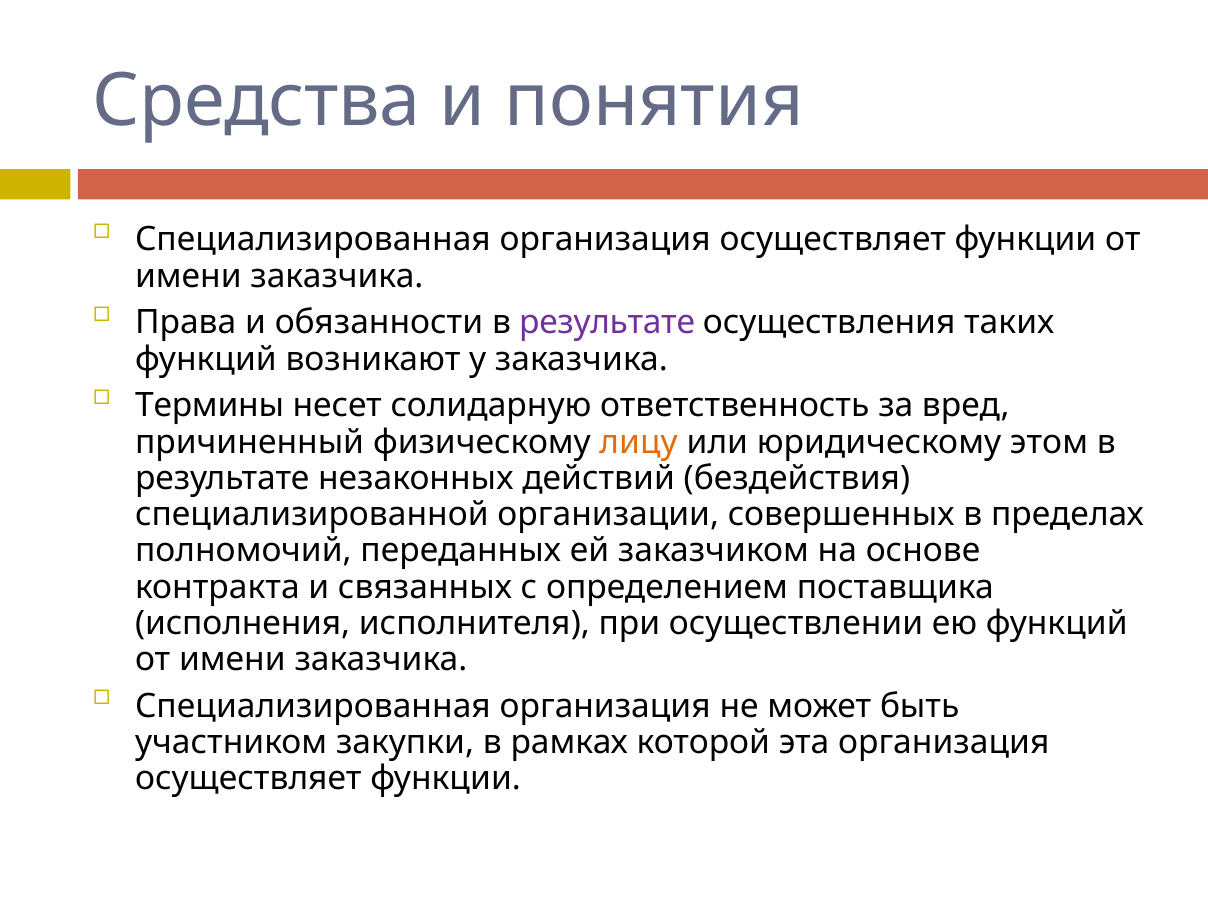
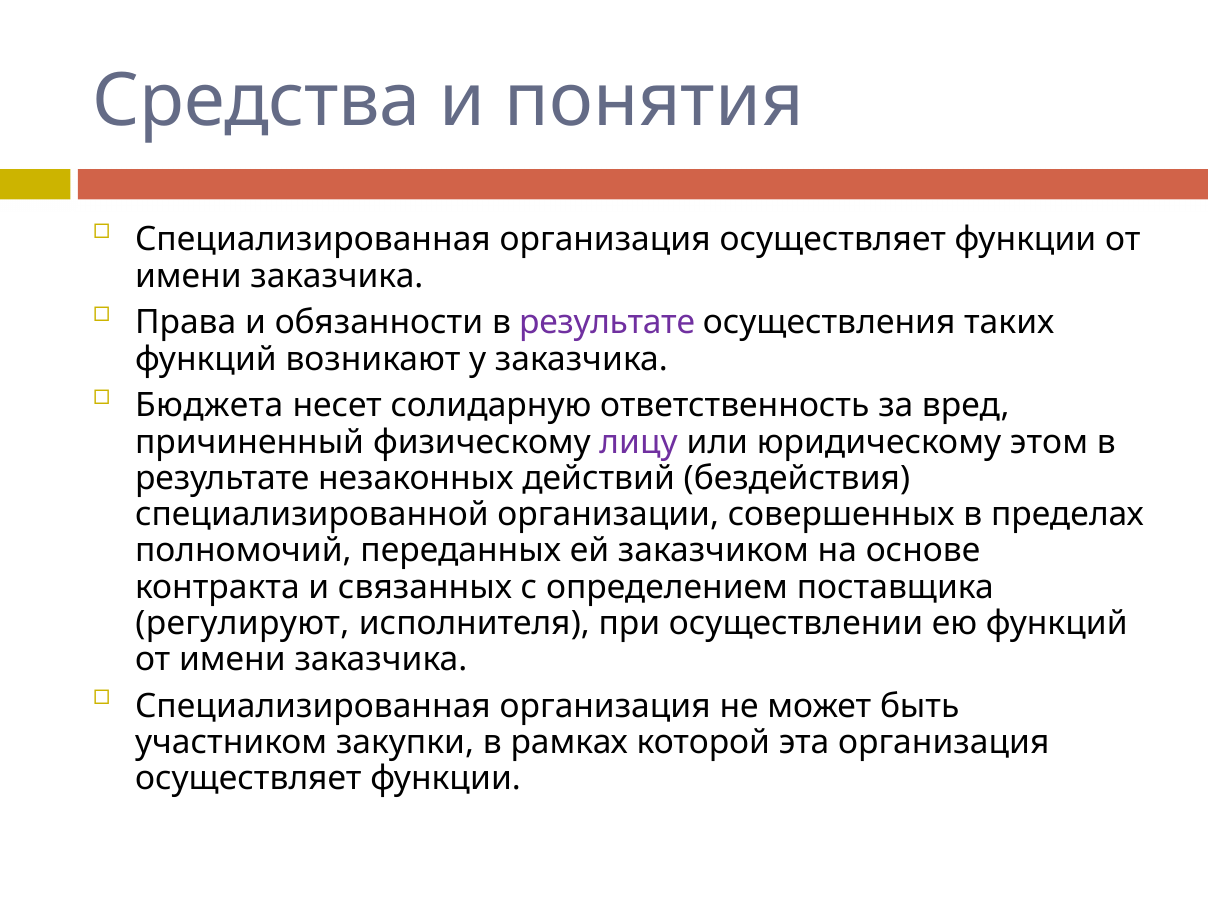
Термины: Термины -> Бюджета (209, 406)
лицу colour: orange -> purple (639, 442)
исполнения: исполнения -> регулируют (242, 623)
